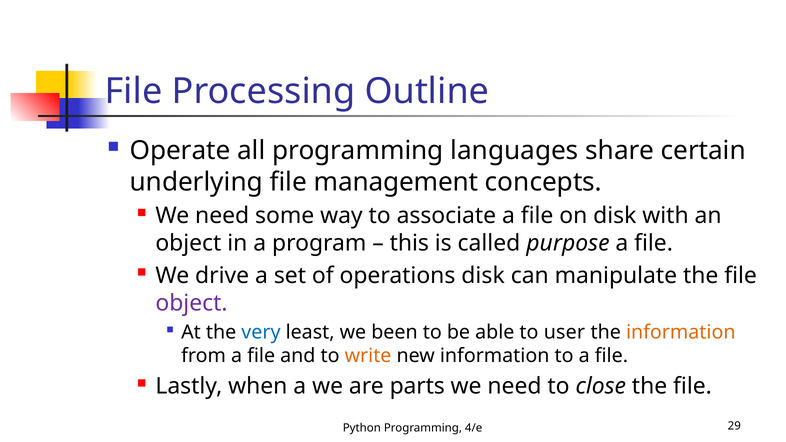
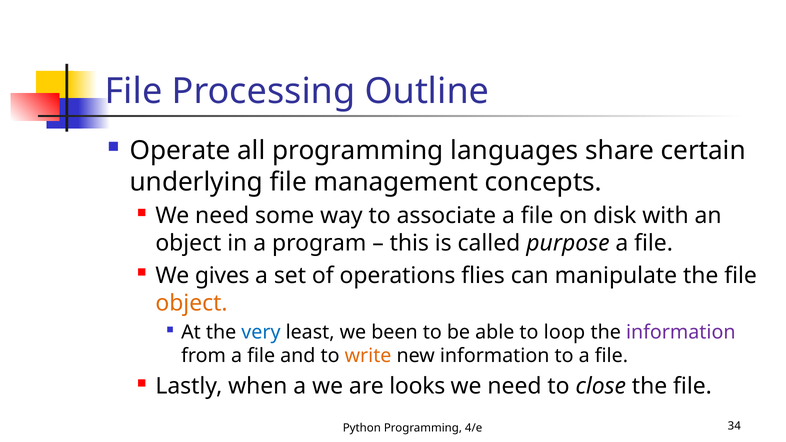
drive: drive -> gives (222, 276)
operations disk: disk -> flies (483, 276)
object colour: purple -> orange (191, 303)
user: user -> loop (564, 332)
information colour: orange -> purple (681, 332)
parts: parts -> looks (417, 386)
29: 29 -> 34 (734, 426)
